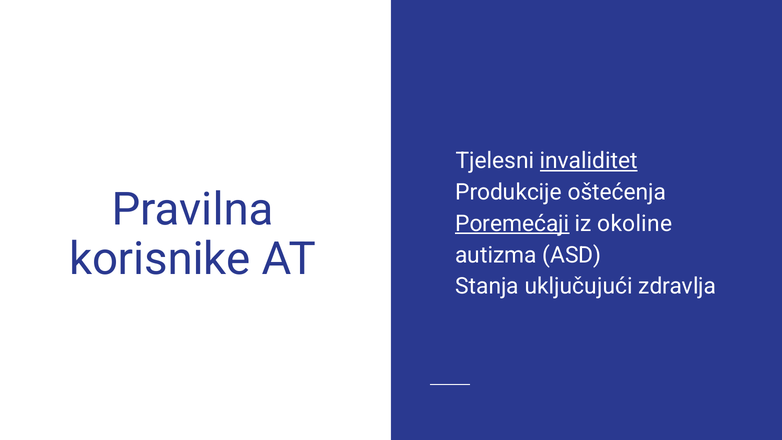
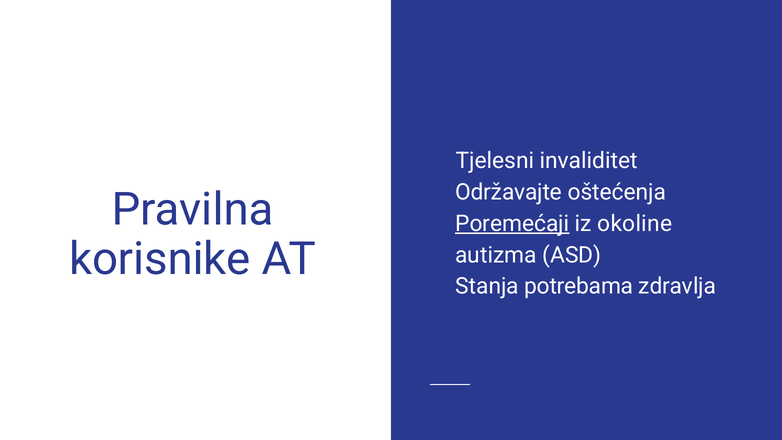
invaliditet underline: present -> none (589, 161)
Produkcije: Produkcije -> Održavajte (509, 192)
uključujući: uključujući -> potrebama (579, 286)
